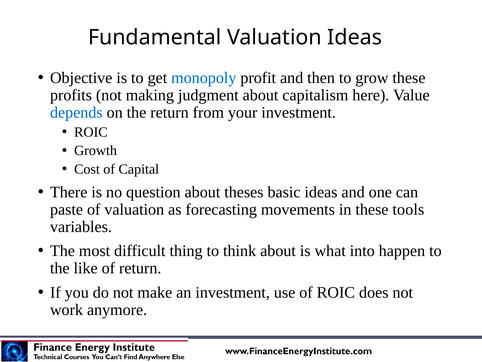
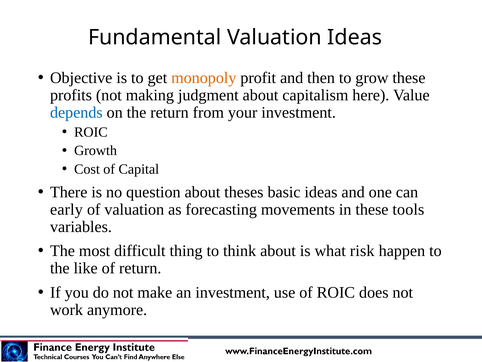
monopoly colour: blue -> orange (204, 78)
paste: paste -> early (66, 209)
into: into -> risk (362, 251)
